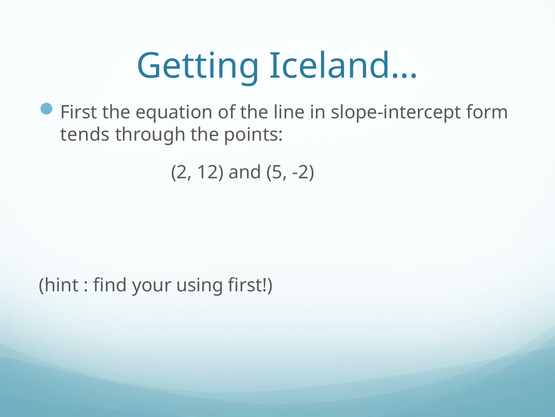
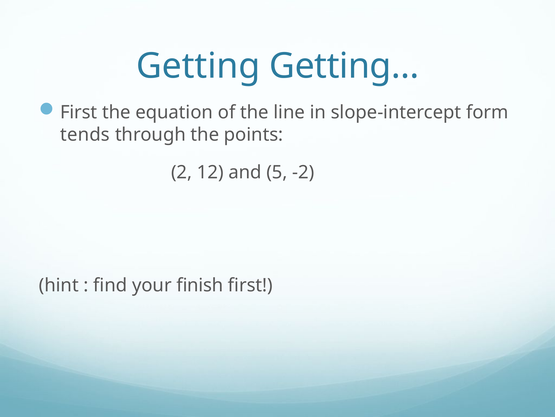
Iceland…: Iceland… -> Getting… (344, 66)
using: using -> finish (200, 285)
